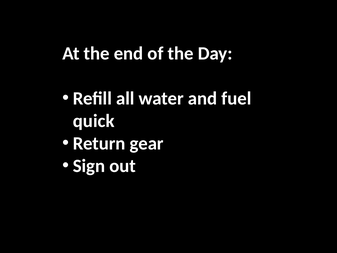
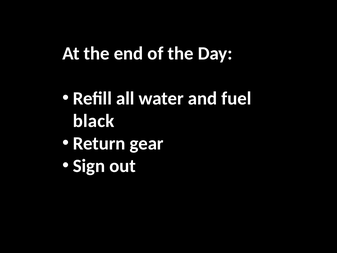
quick: quick -> black (94, 121)
